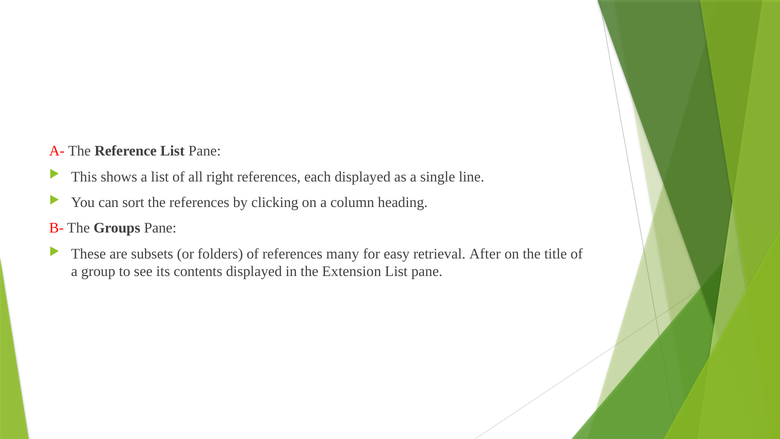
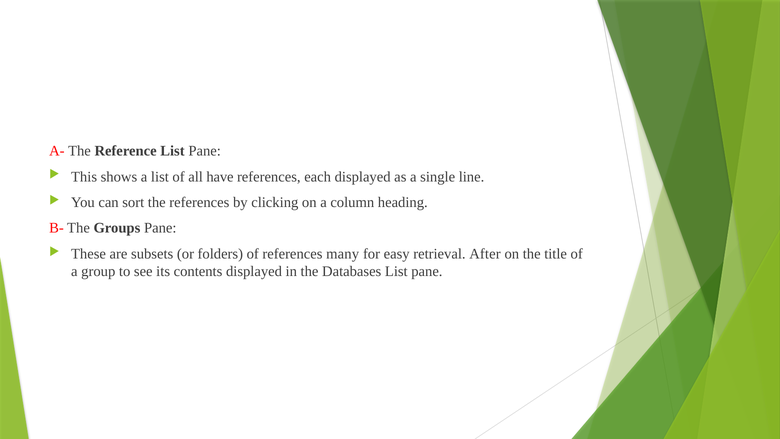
right: right -> have (220, 177)
Extension: Extension -> Databases (352, 271)
